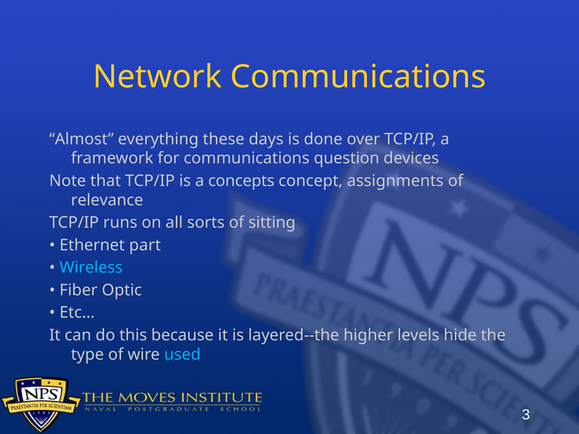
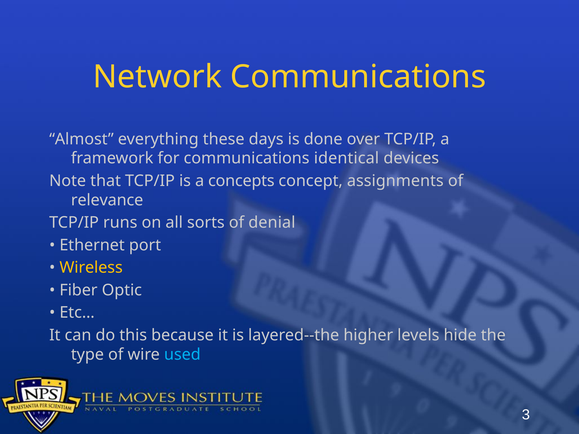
question: question -> identical (346, 158)
sitting: sitting -> denial (272, 223)
part: part -> port (145, 245)
Wireless colour: light blue -> yellow (91, 268)
